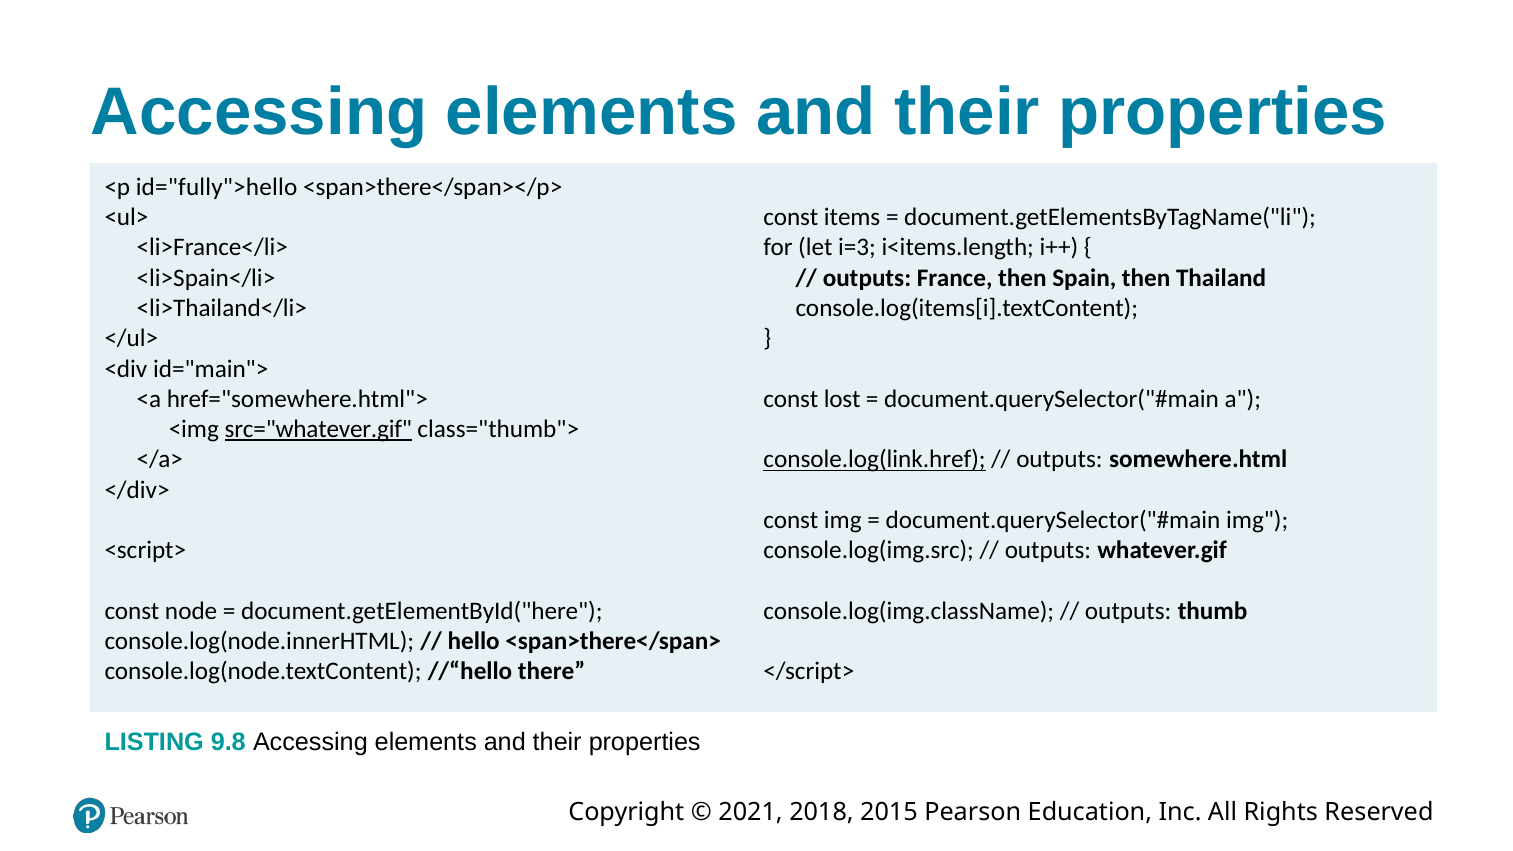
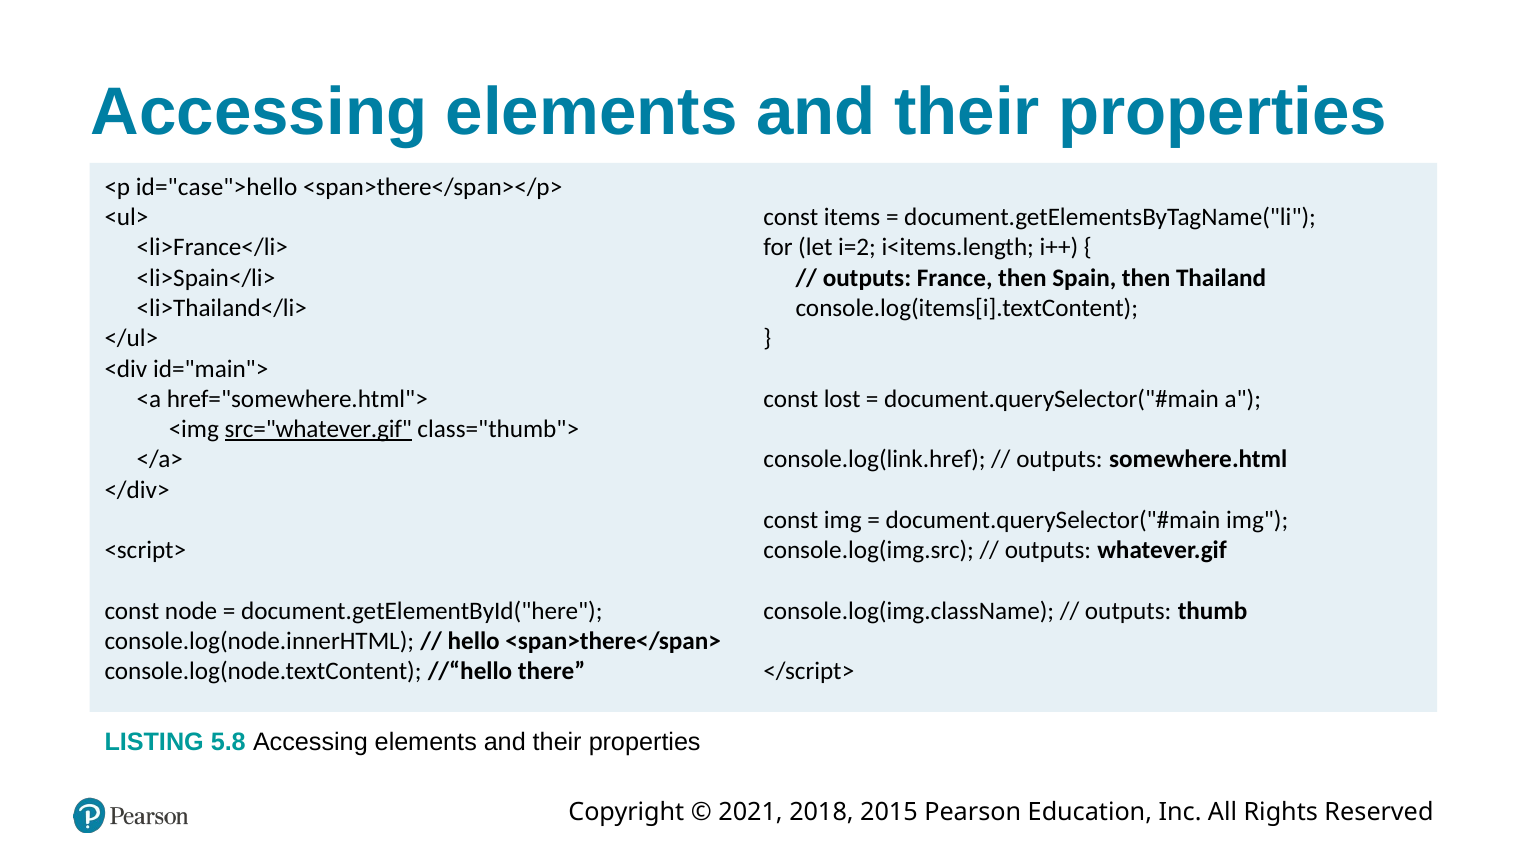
id="fully">hello: id="fully">hello -> id="case">hello (217, 187)
i=3: i=3 -> i=2 (857, 248)
console.log(link.href underline: present -> none (875, 460)
9.8: 9.8 -> 5.8 (228, 742)
